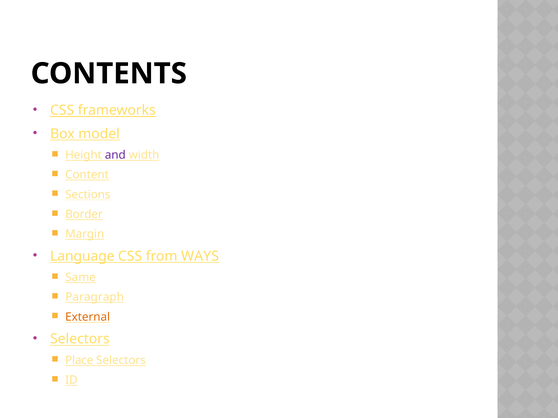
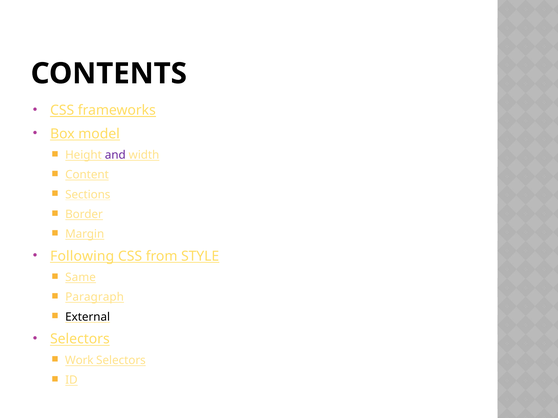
Language: Language -> Following (82, 256)
WAYS: WAYS -> STYLE (200, 256)
External colour: orange -> black (88, 317)
Place: Place -> Work (79, 361)
